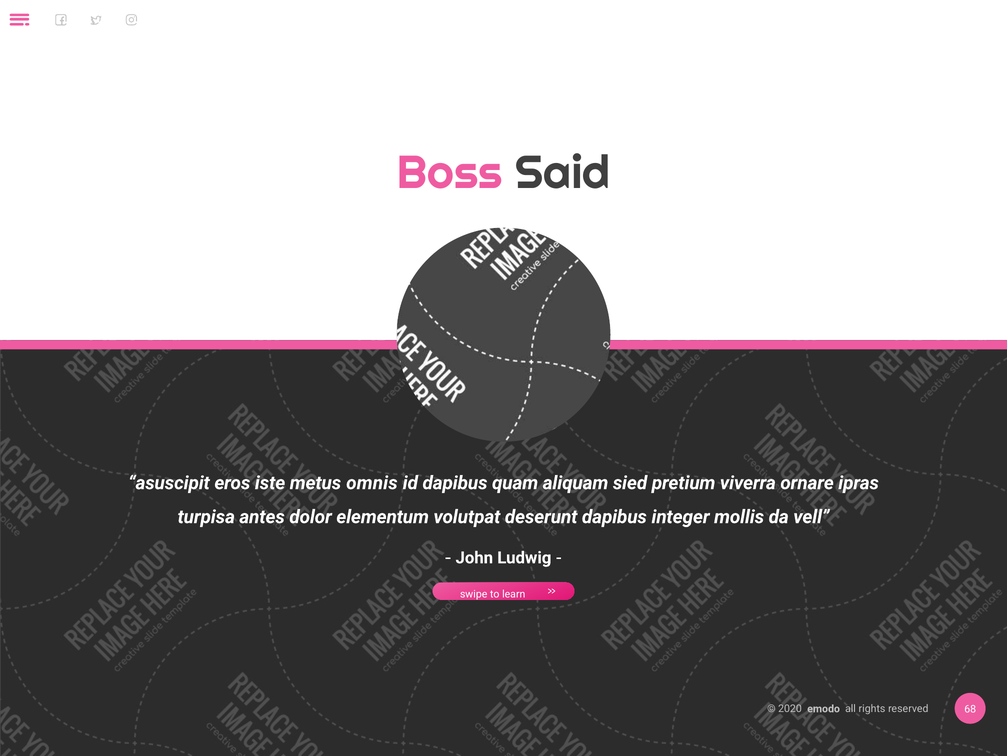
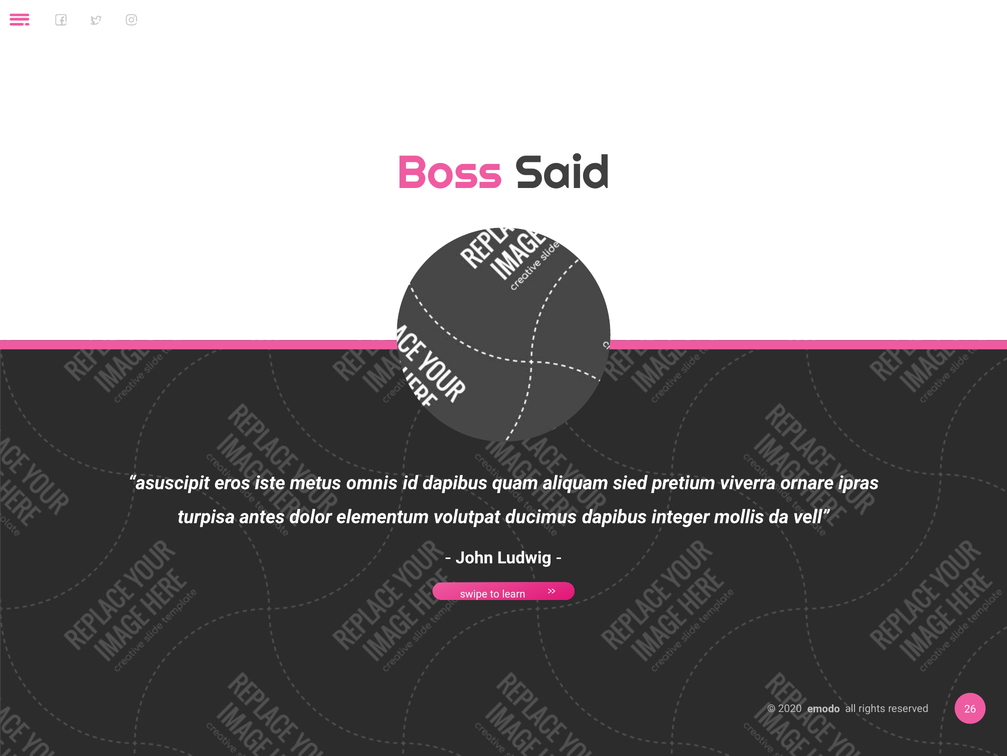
deserunt: deserunt -> ducimus (541, 516)
68: 68 -> 26 (970, 708)
